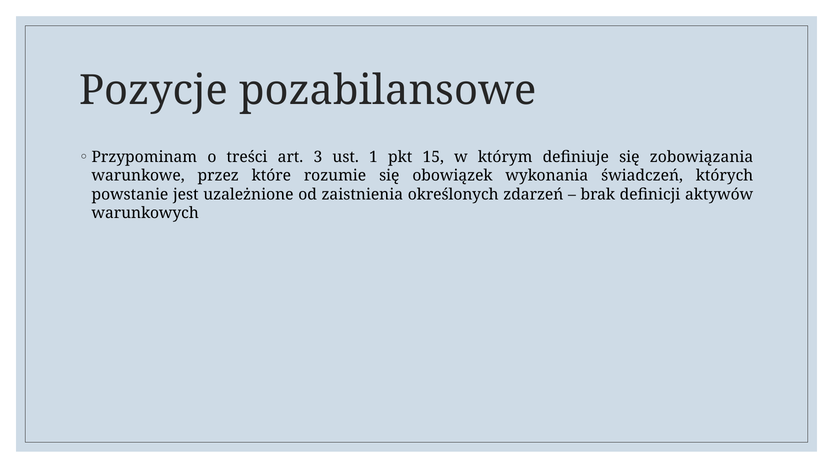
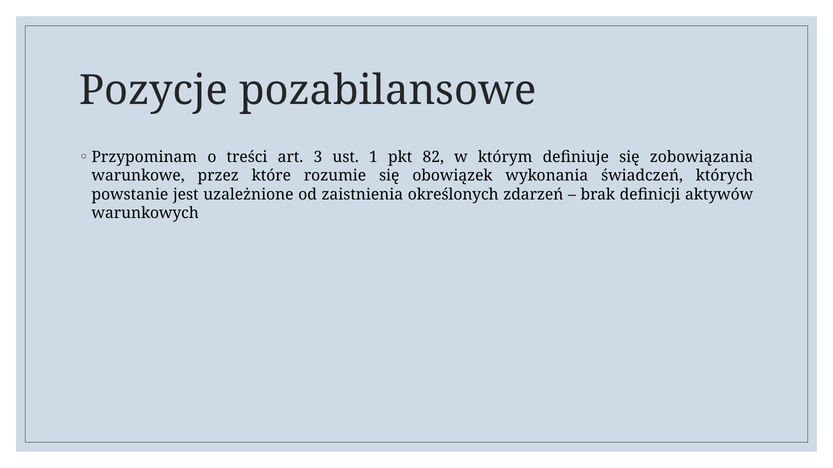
15: 15 -> 82 (433, 157)
